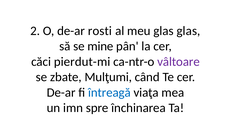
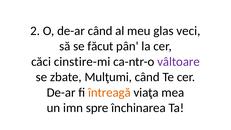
de-ar rosti: rosti -> când (100, 31)
glas glas: glas -> veci (188, 31)
mine: mine -> făcut (100, 46)
pierdut-mi: pierdut-mi -> cinstire-mi (82, 62)
întreagă colour: blue -> orange (109, 92)
